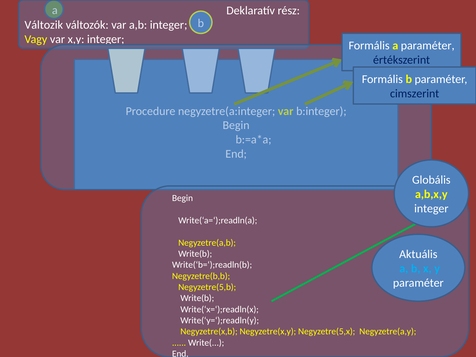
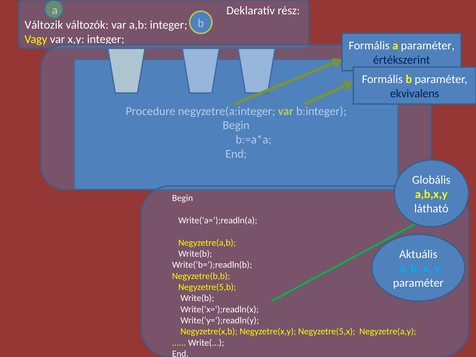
cimszerint: cimszerint -> ekvivalens (415, 93)
integer: integer -> látható (431, 208)
